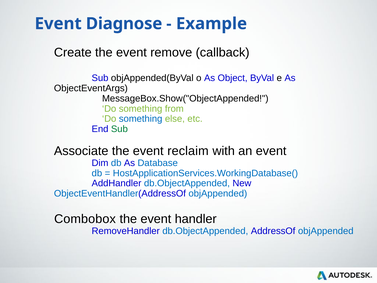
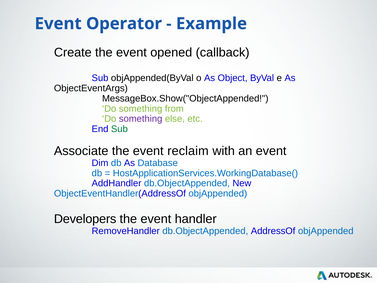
Diagnose: Diagnose -> Operator (124, 24)
remove: remove -> opened (171, 53)
something colour: blue -> purple (141, 119)
Combobox: Combobox -> Developers (85, 219)
